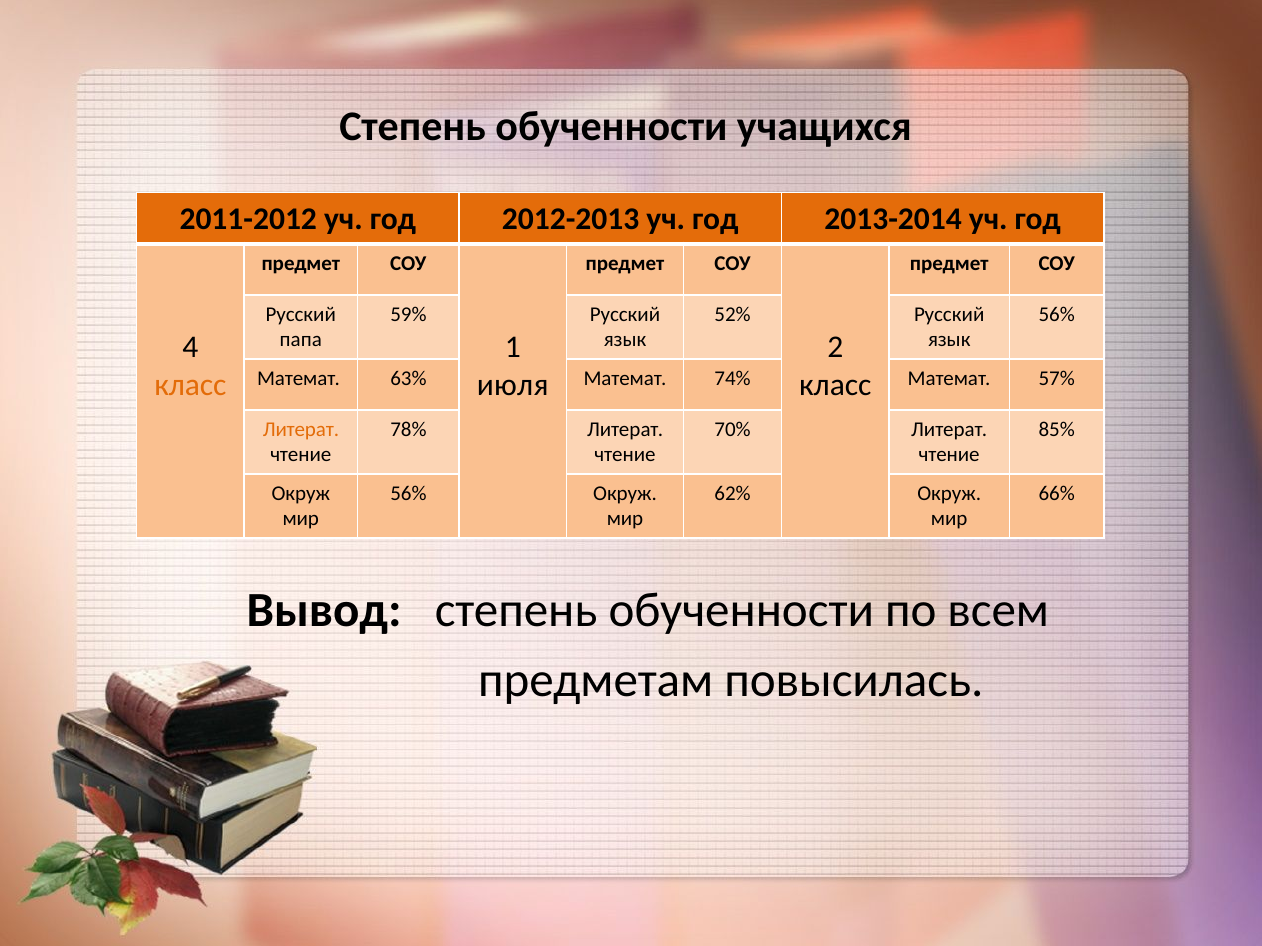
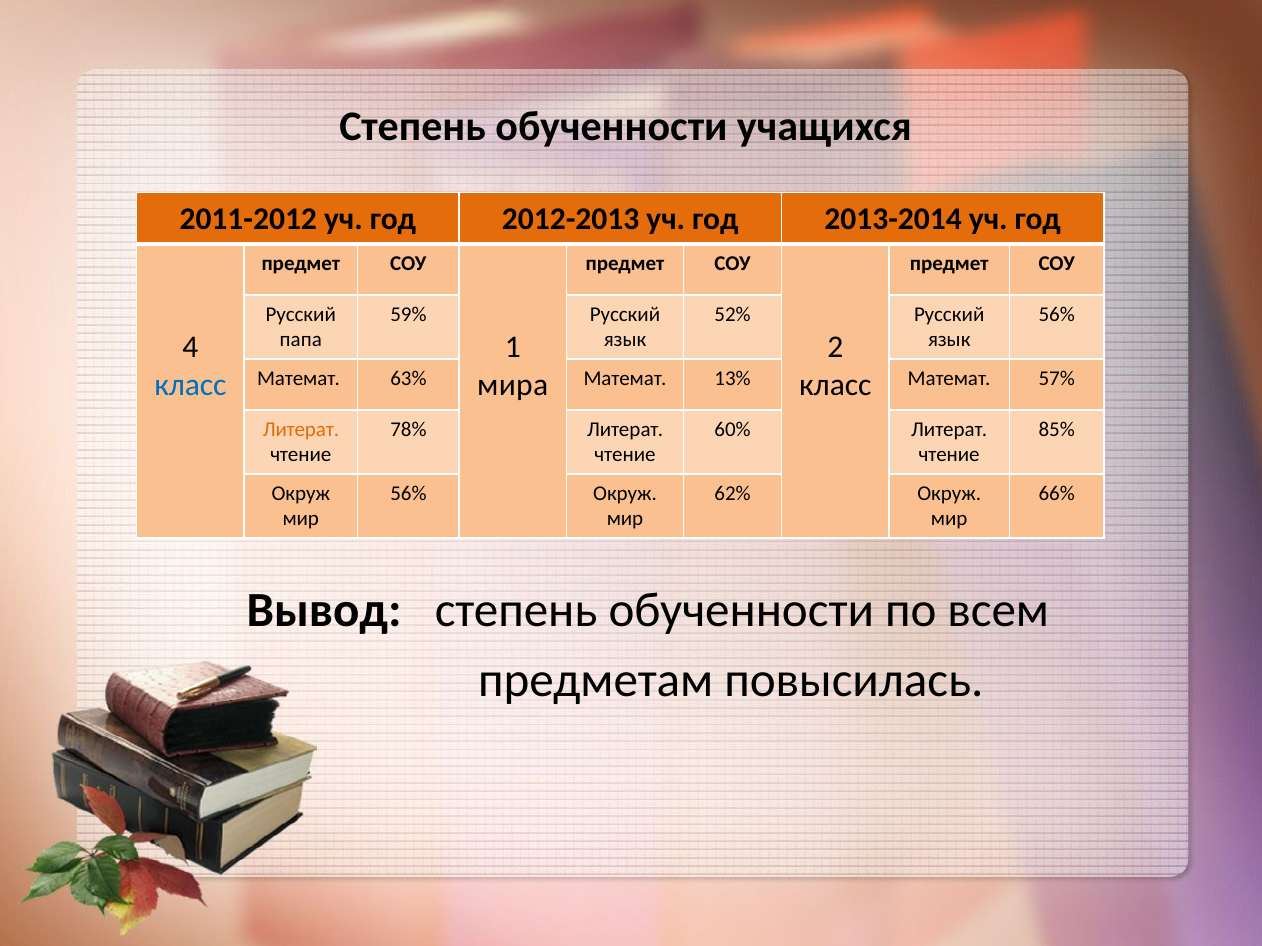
74%: 74% -> 13% (733, 378)
класс colour: orange -> blue (190, 385)
июля: июля -> мира (513, 385)
70%: 70% -> 60% (733, 430)
